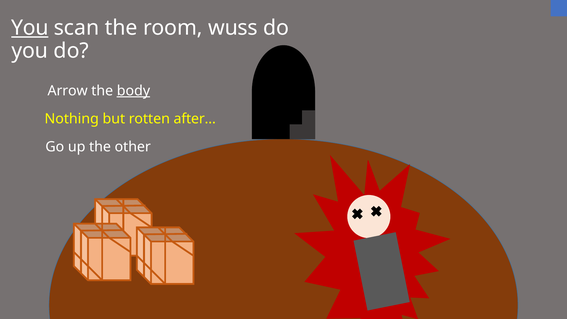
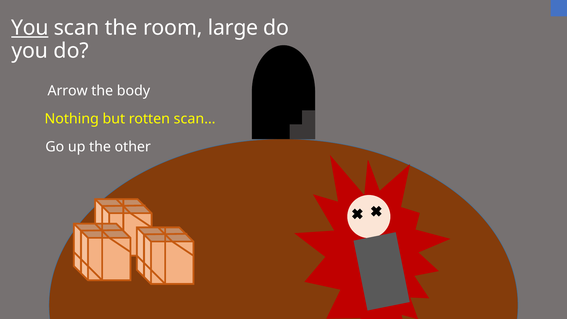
wuss: wuss -> large (233, 28)
body underline: present -> none (133, 91)
after…: after… -> scan… (195, 119)
